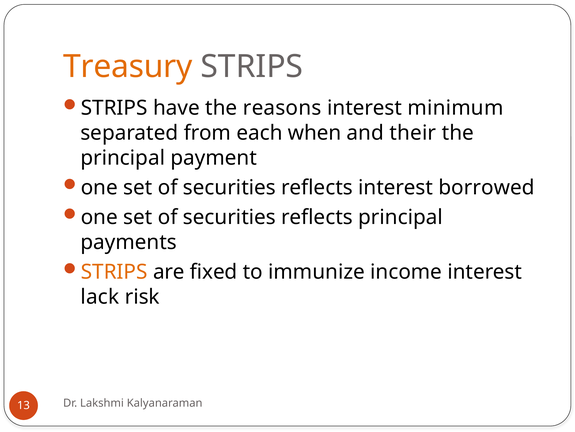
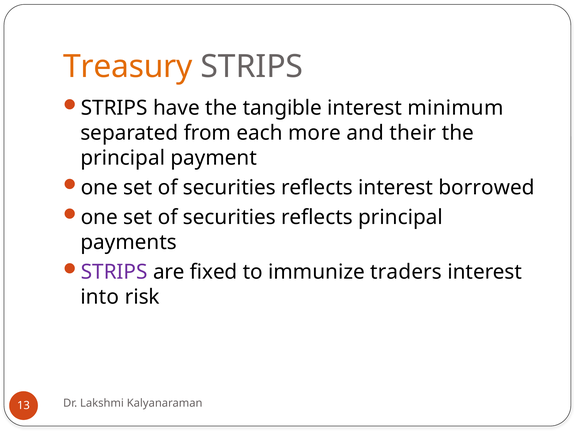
reasons: reasons -> tangible (282, 108)
when: when -> more (314, 133)
STRIPS colour: orange -> purple (114, 272)
income: income -> traders (406, 272)
lack: lack -> into (100, 297)
